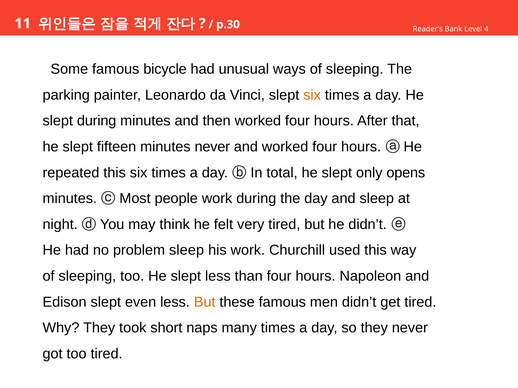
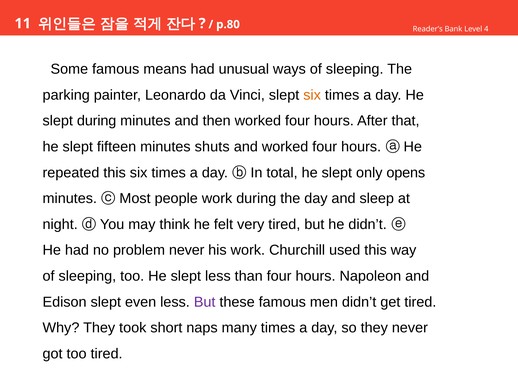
p.30: p.30 -> p.80 (228, 24)
bicycle: bicycle -> means (165, 69)
minutes never: never -> shuts (212, 147)
problem sleep: sleep -> never (187, 251)
But colour: orange -> purple (205, 302)
